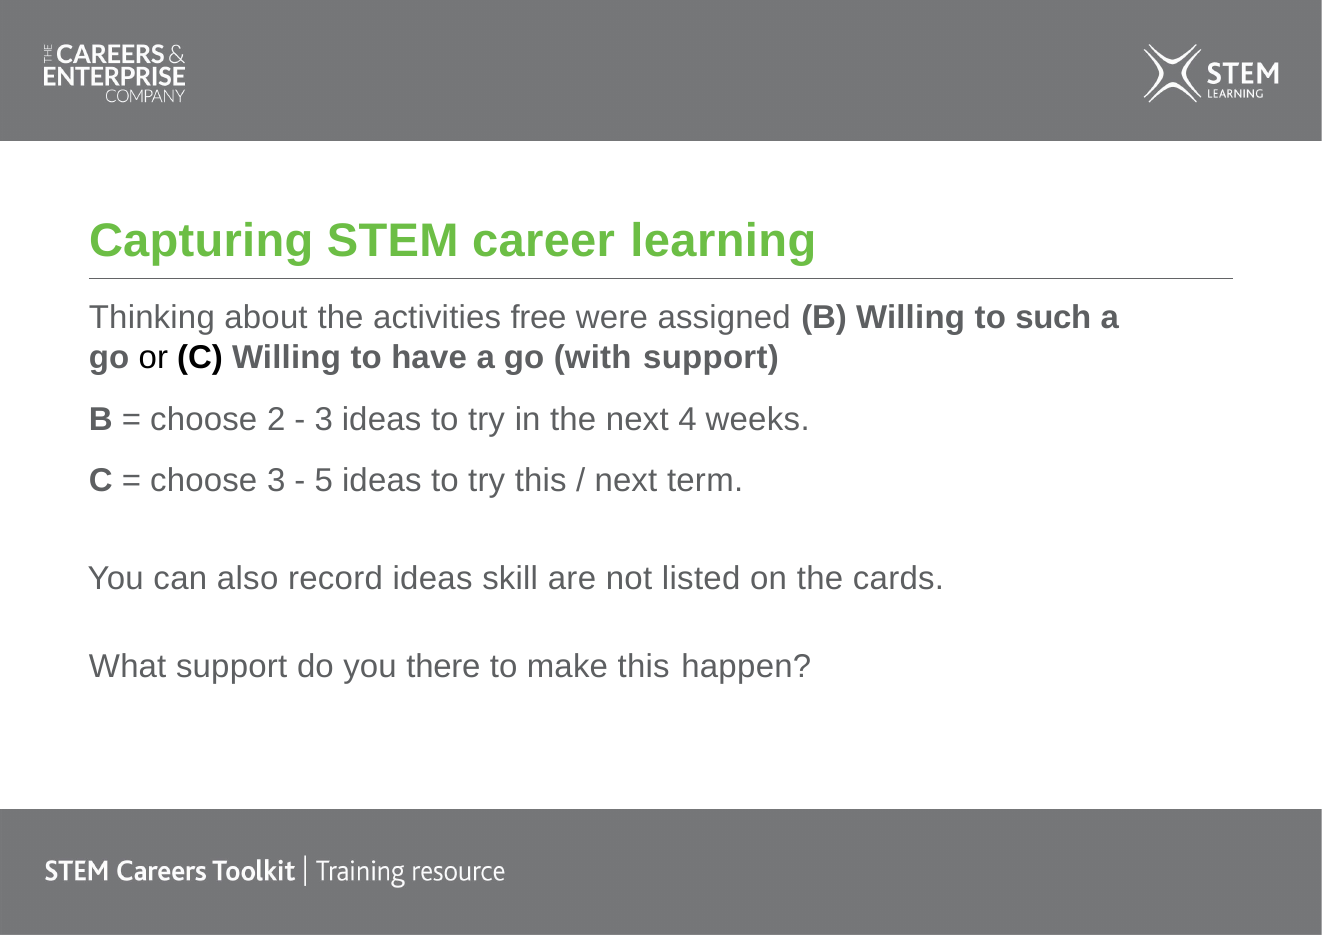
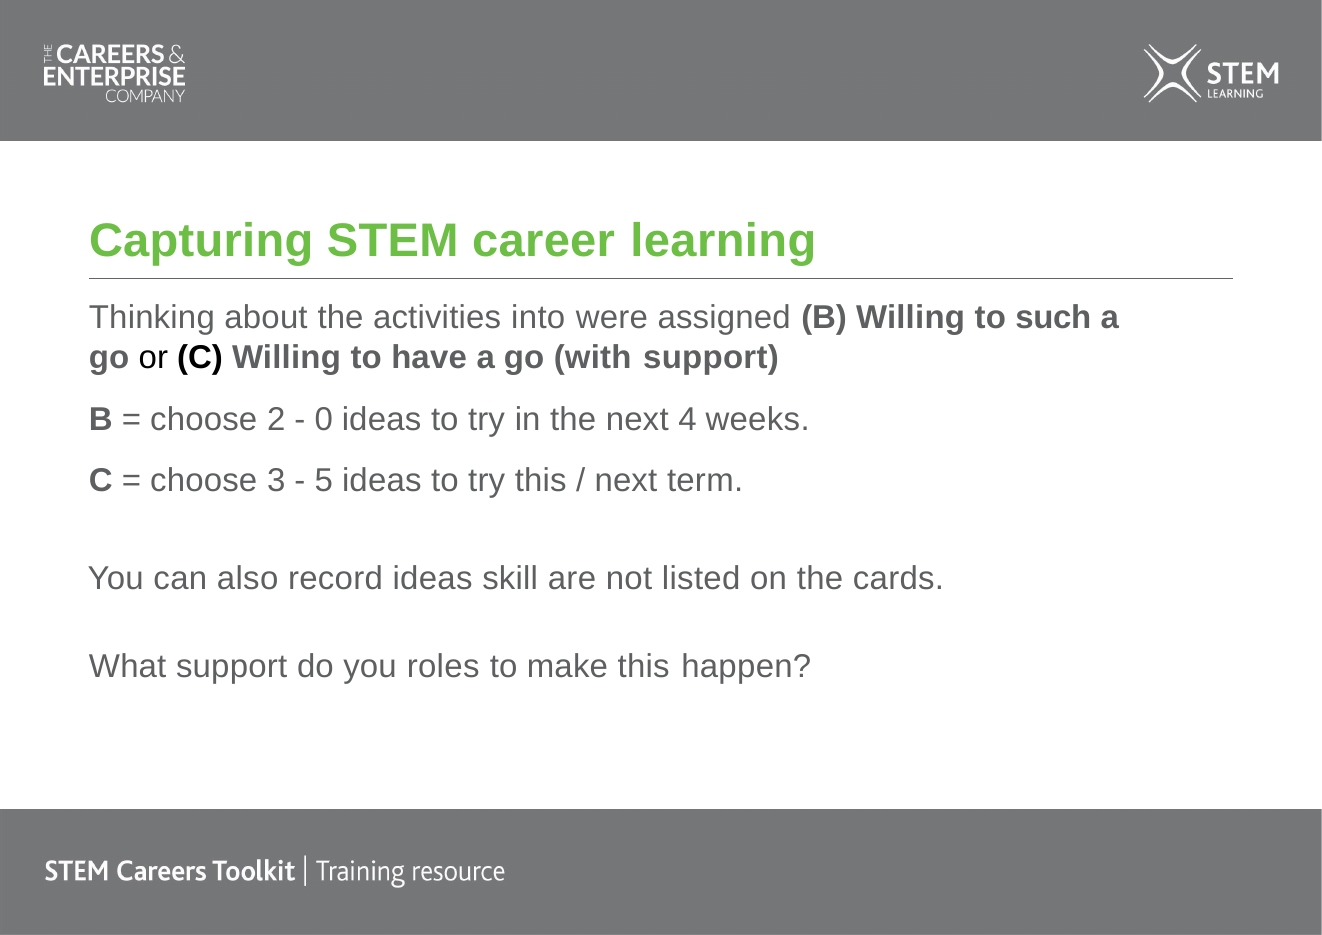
free: free -> into (538, 318)
3: 3 -> 0 (324, 419)
there: there -> roles (443, 666)
